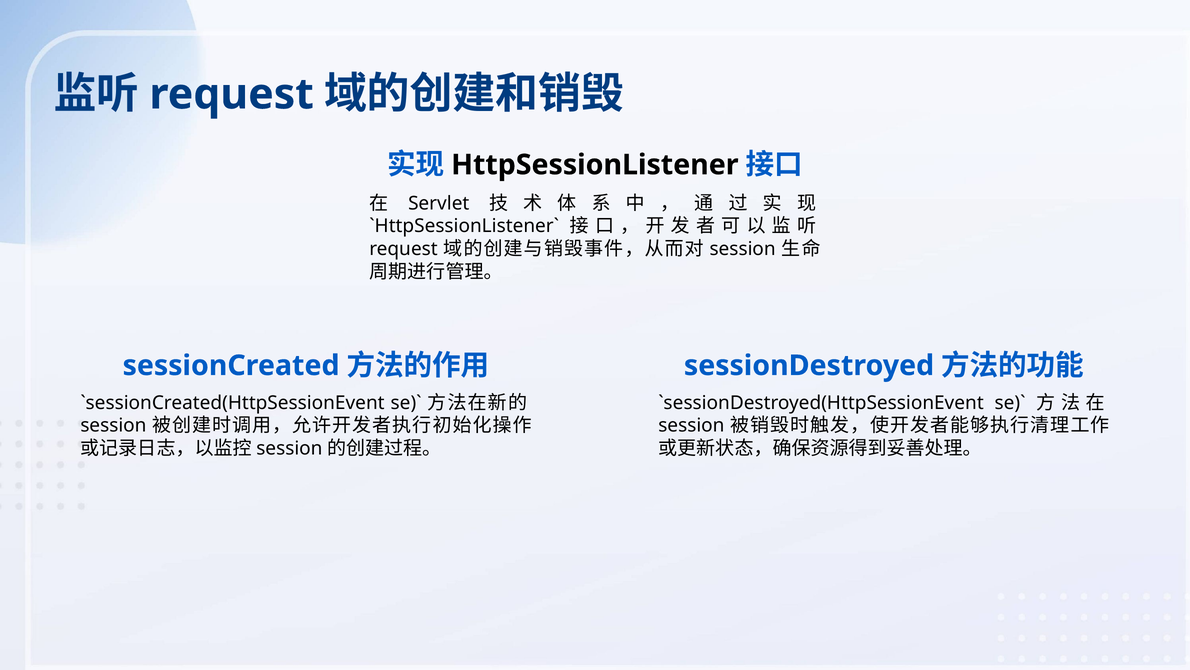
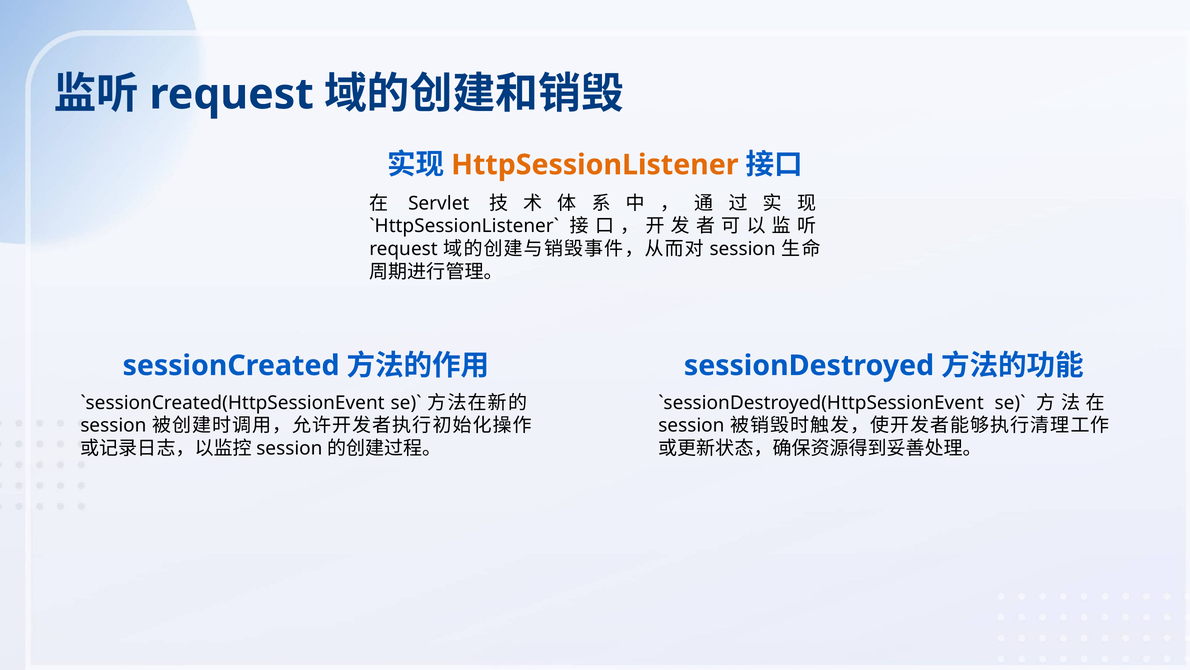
HttpSessionListener colour: black -> orange (595, 165)
